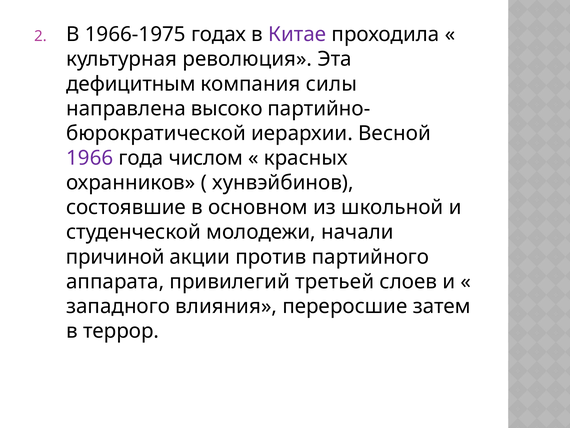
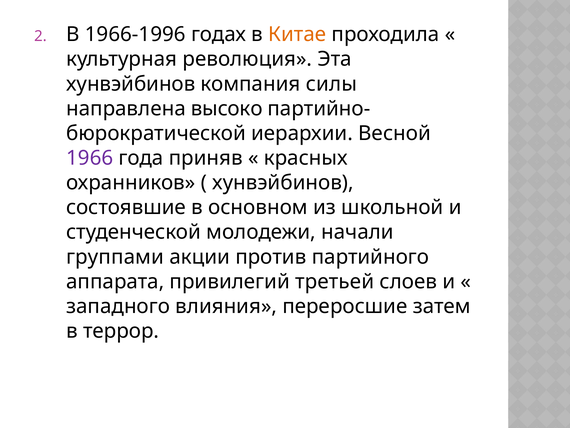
1966-1975: 1966-1975 -> 1966-1996 (135, 34)
Китае colour: purple -> orange (297, 34)
дефицитным: дефицитным -> хунвэйбинов (131, 84)
числом: числом -> приняв (206, 158)
причиной: причиной -> группами (115, 257)
